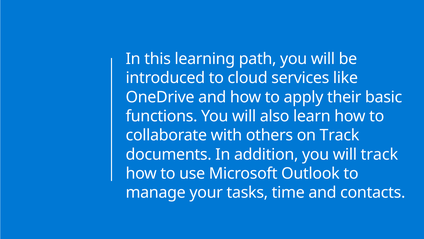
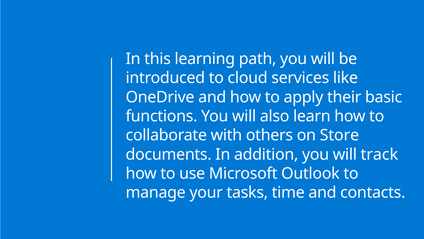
on Track: Track -> Store (339, 135)
